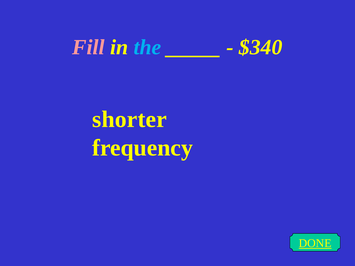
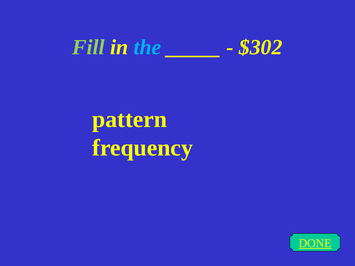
Fill colour: pink -> light green (88, 47)
$340: $340 -> $302 (261, 47)
shorter: shorter -> pattern (130, 119)
